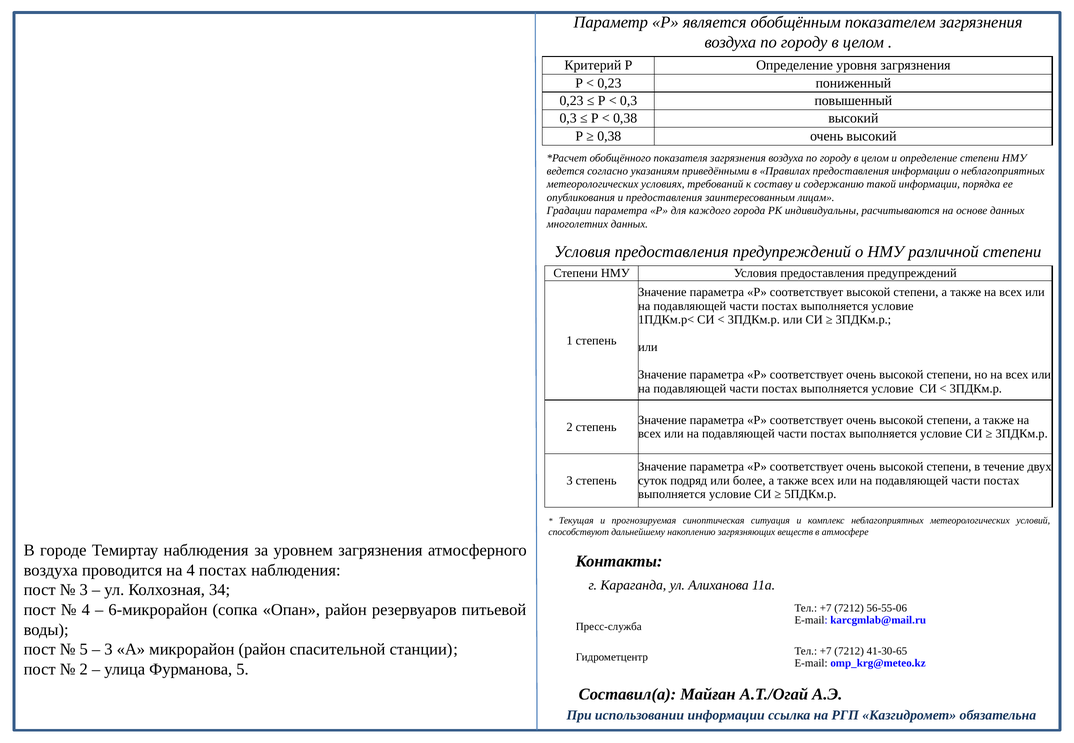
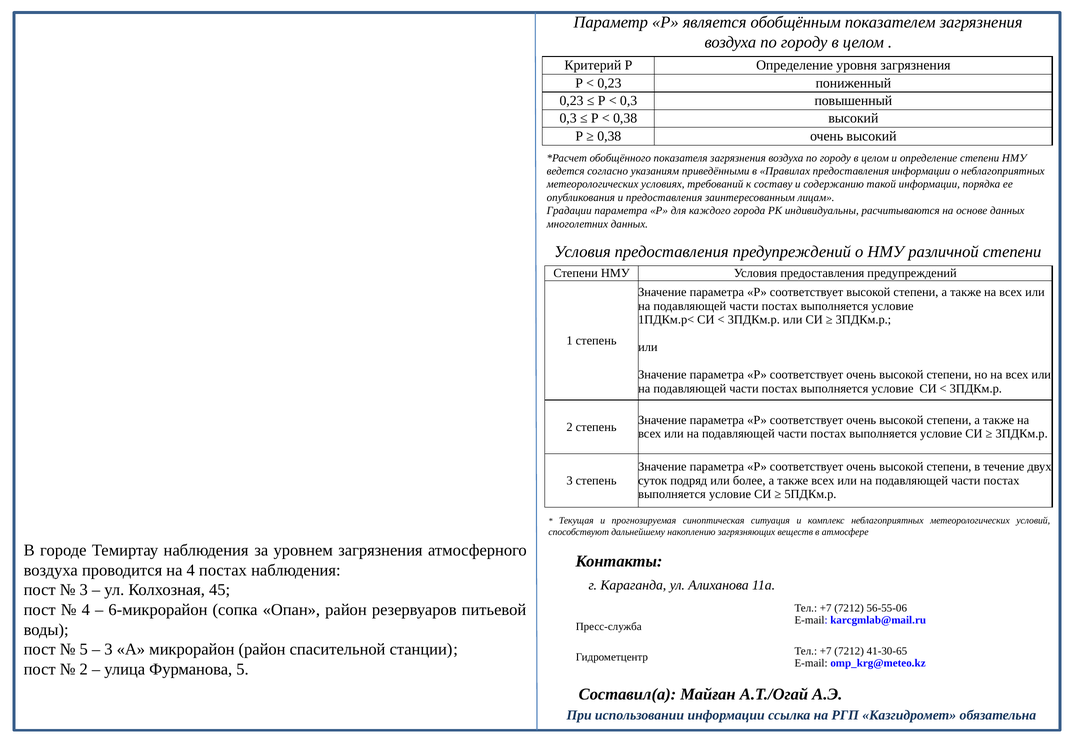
34: 34 -> 45 (220, 590)
